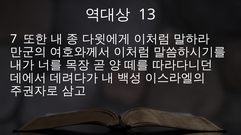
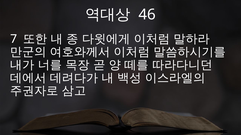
13: 13 -> 46 (147, 15)
